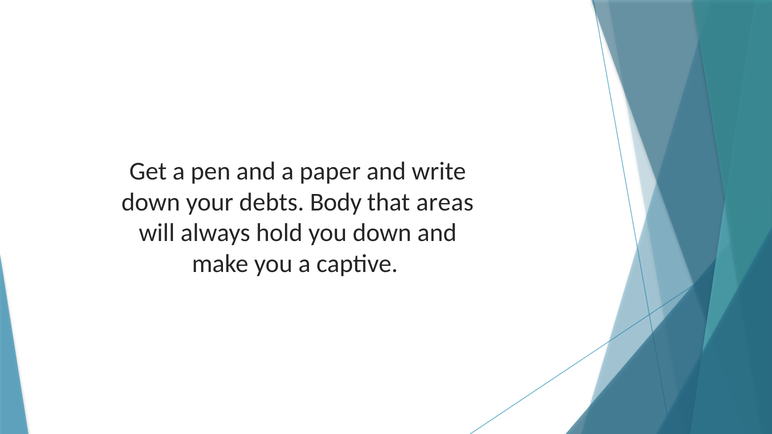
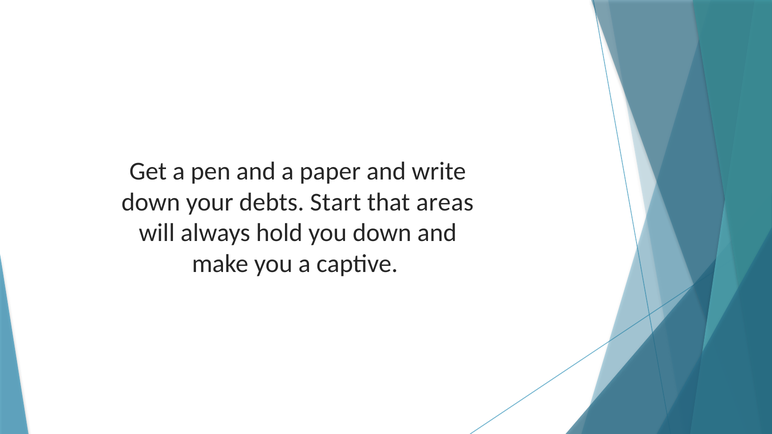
Body: Body -> Start (336, 202)
